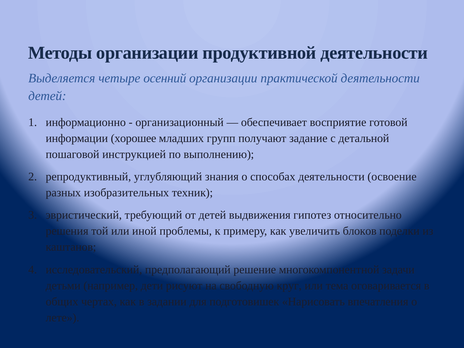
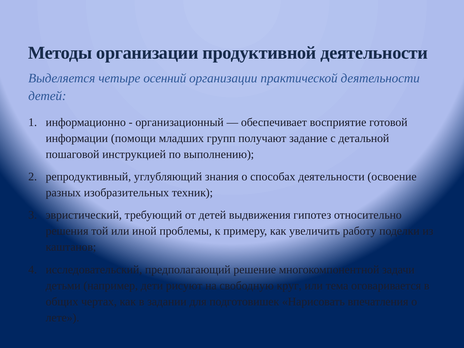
хорошее: хорошее -> помощи (133, 138)
блоков: блоков -> работу (360, 231)
